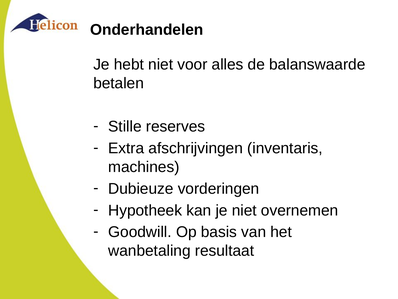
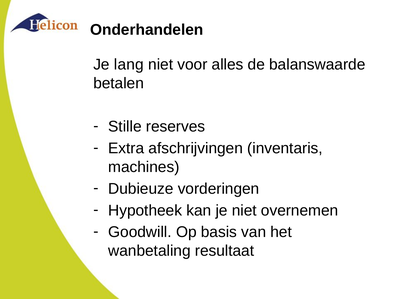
hebt: hebt -> lang (129, 64)
